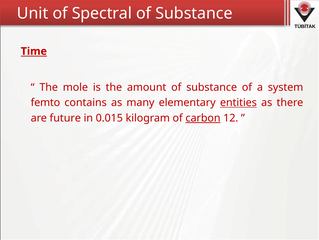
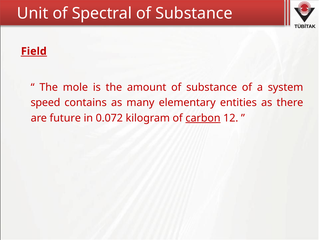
Time: Time -> Field (34, 51)
femto: femto -> speed (45, 102)
entities underline: present -> none (238, 102)
0.015: 0.015 -> 0.072 (109, 118)
